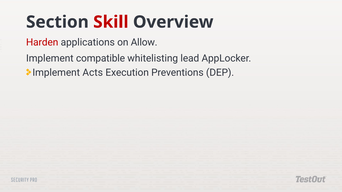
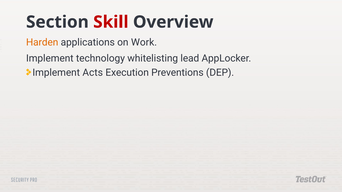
Harden colour: red -> orange (42, 43)
Allow: Allow -> Work (144, 43)
compatible: compatible -> technology (100, 58)
